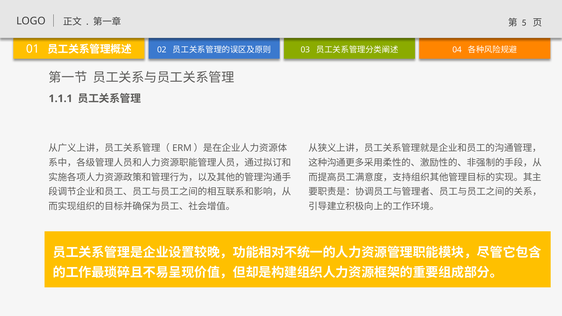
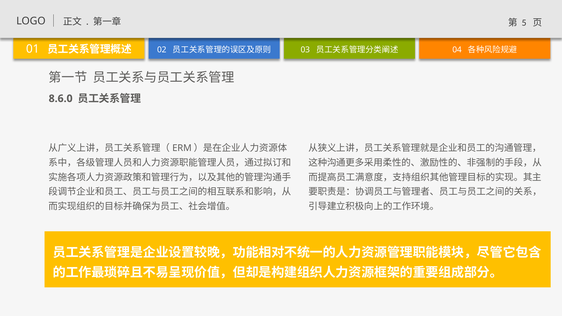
1.1.1: 1.1.1 -> 8.6.0 (61, 99)
